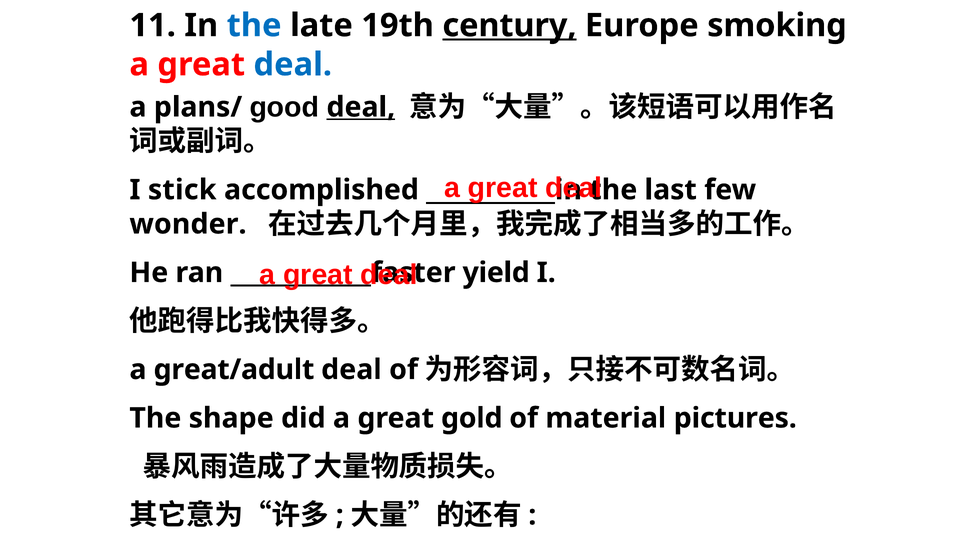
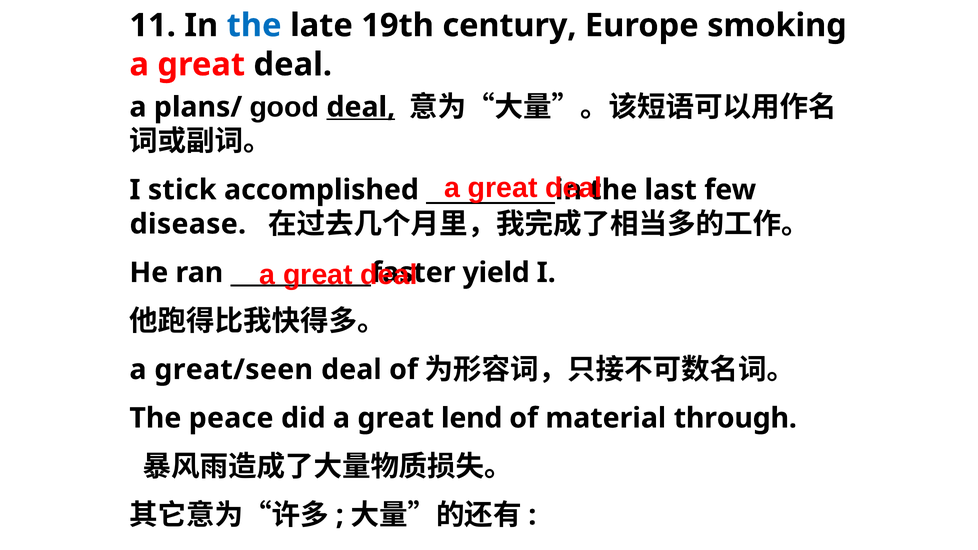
century underline: present -> none (509, 25)
deal colour: blue -> black (293, 65)
wonder: wonder -> disease (188, 224)
great/adult: great/adult -> great/seen (234, 370)
shape: shape -> peace (231, 418)
gold: gold -> lend (472, 418)
pictures: pictures -> through (735, 418)
